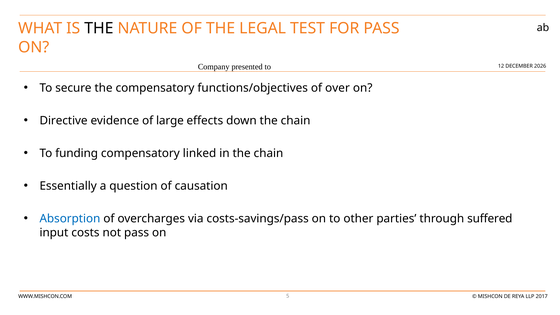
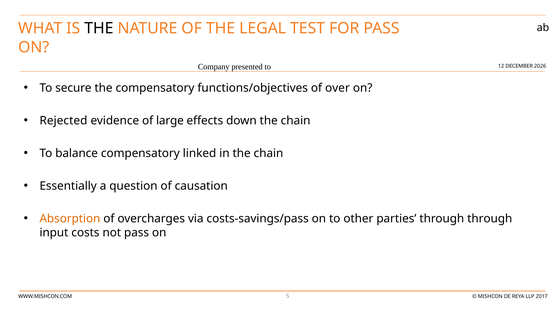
Directive: Directive -> Rejected (63, 121)
funding: funding -> balance (77, 153)
Absorption colour: blue -> orange (70, 219)
through suffered: suffered -> through (490, 219)
